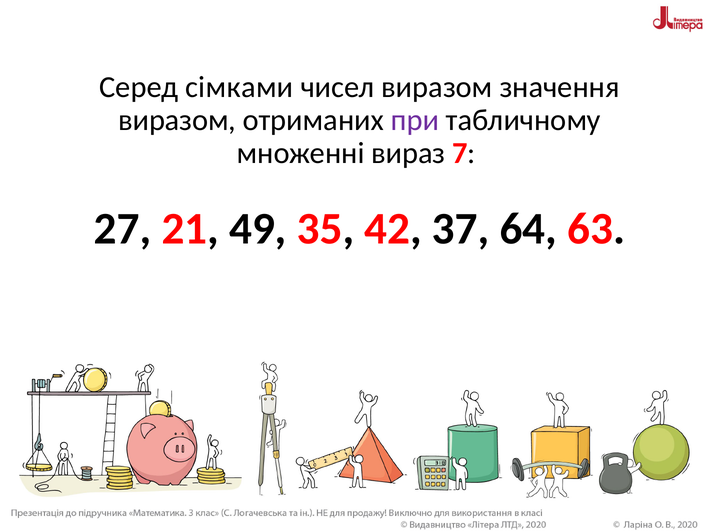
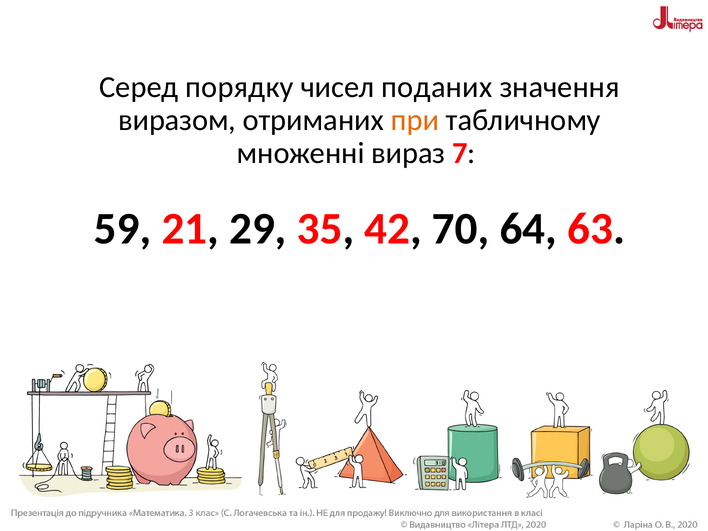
сімками: сімками -> порядку (239, 87)
чисел виразом: виразом -> поданих (437, 87)
при colour: purple -> orange (415, 120)
27: 27 -> 59 (123, 229)
49: 49 -> 29 (258, 229)
37: 37 -> 70 (461, 229)
